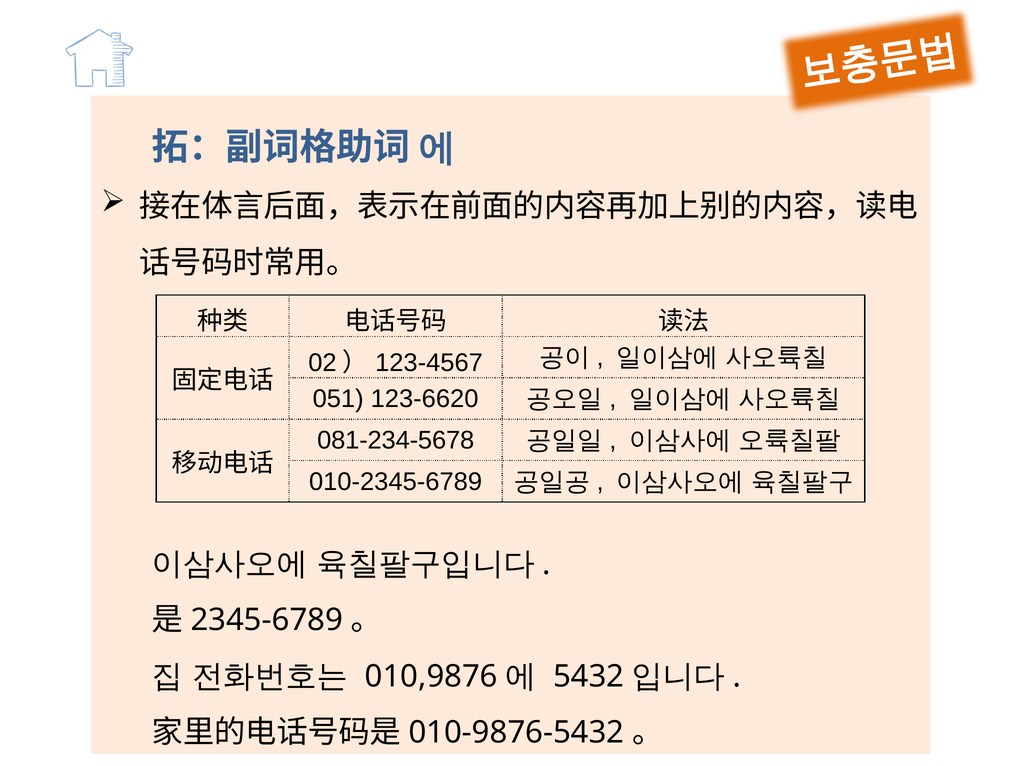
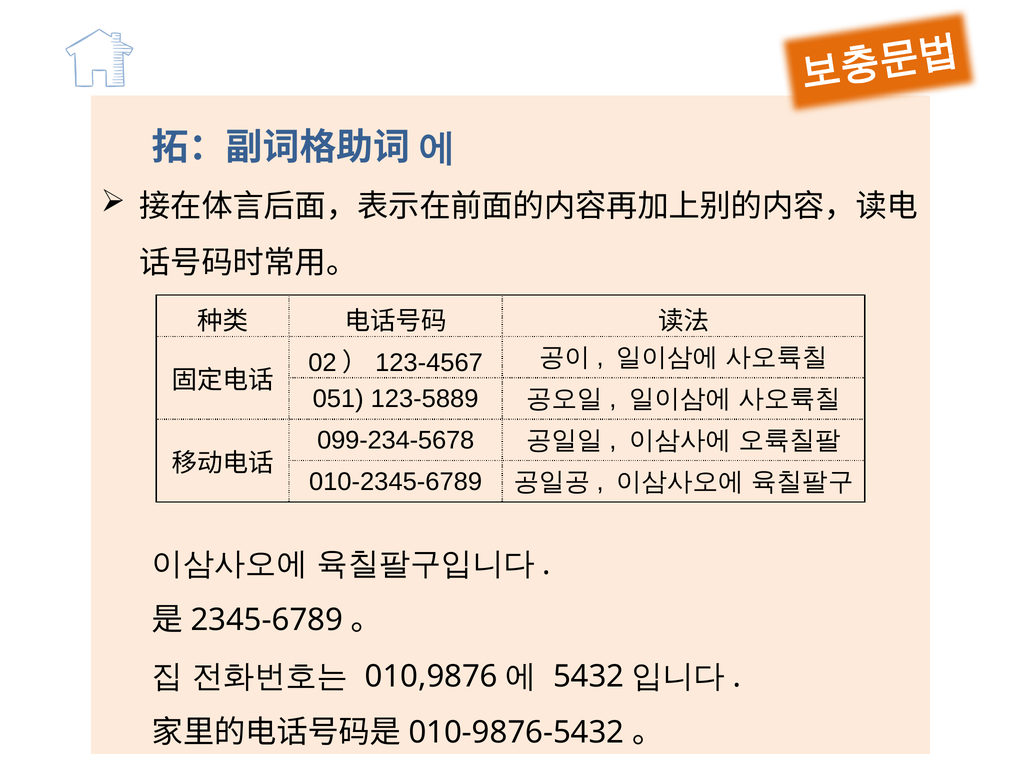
123-6620: 123-6620 -> 123-5889 (425, 399)
081-234-5678: 081-234-5678 -> 099-234-5678 (396, 440)
